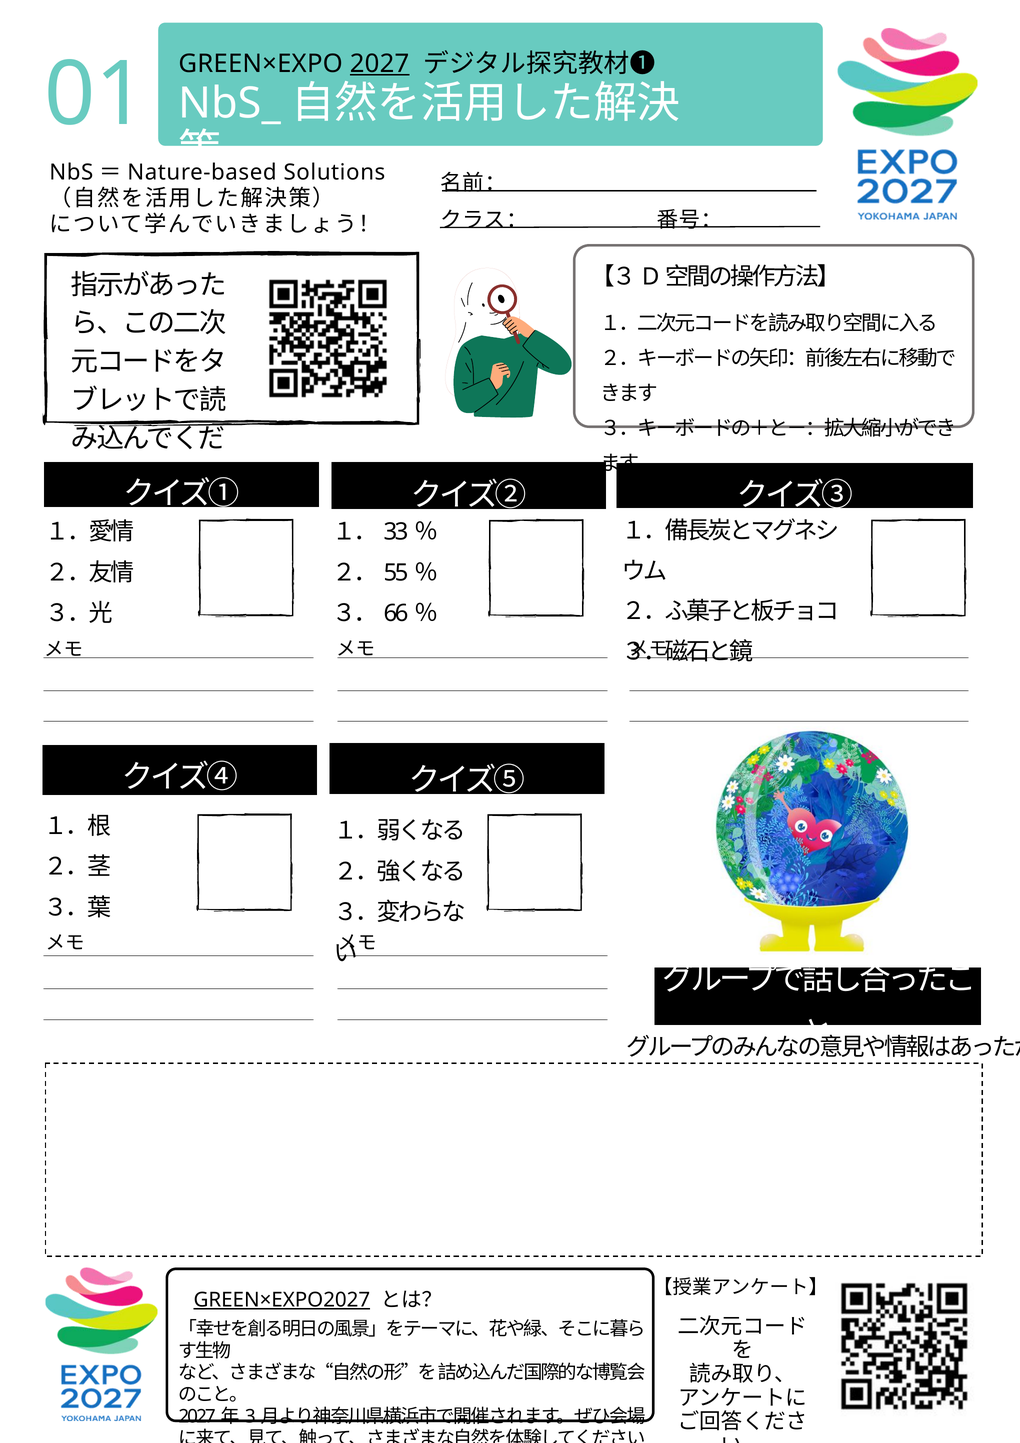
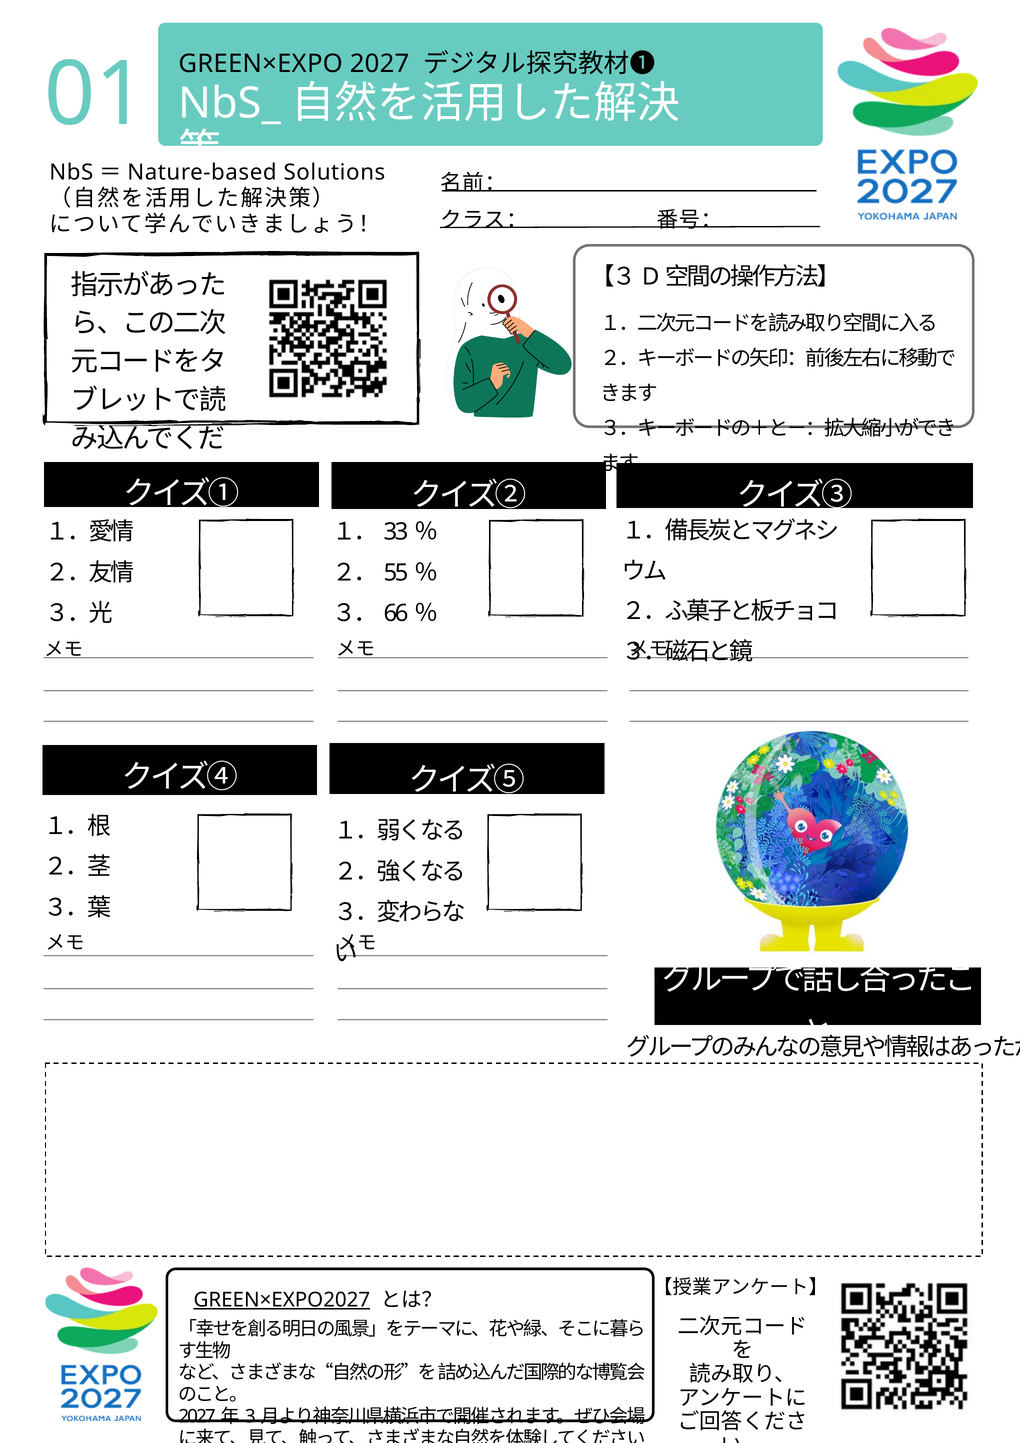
2027 underline: present -> none (380, 64)
